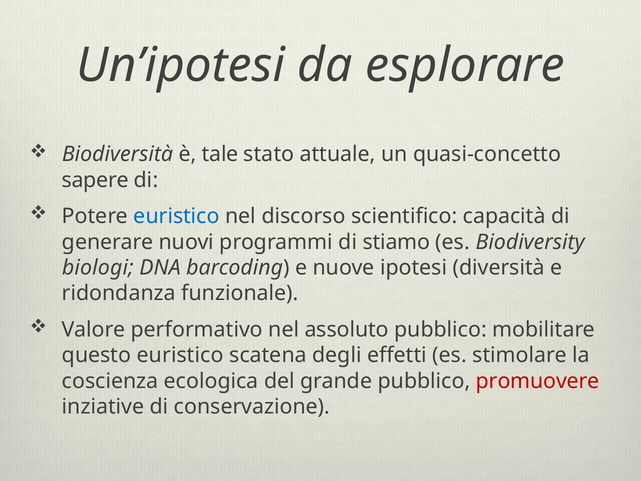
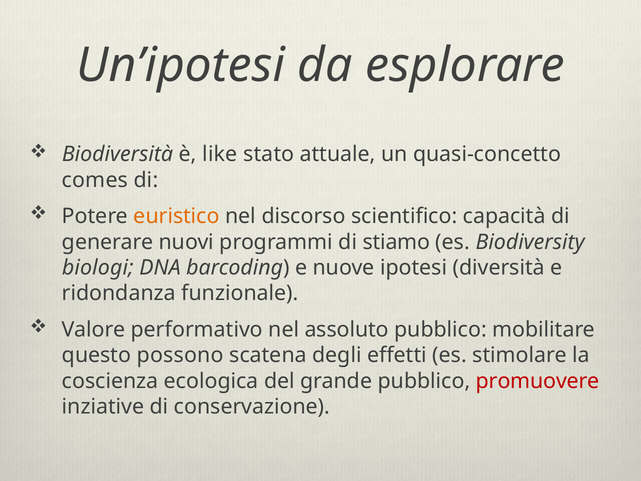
tale: tale -> like (220, 154)
sapere: sapere -> comes (95, 180)
euristico colour: blue -> orange (177, 216)
questo euristico: euristico -> possono (180, 355)
